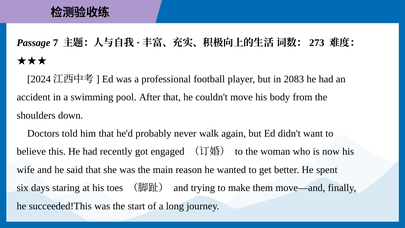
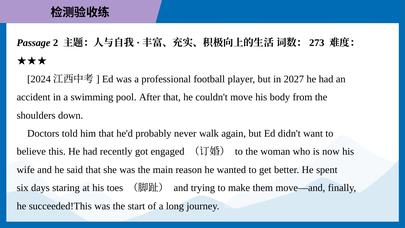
7: 7 -> 2 (56, 43)
2083: 2083 -> 2027 (294, 79)
